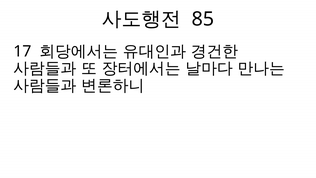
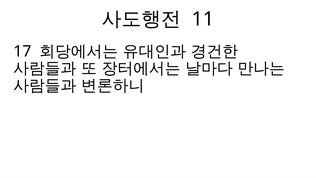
85: 85 -> 11 (203, 19)
